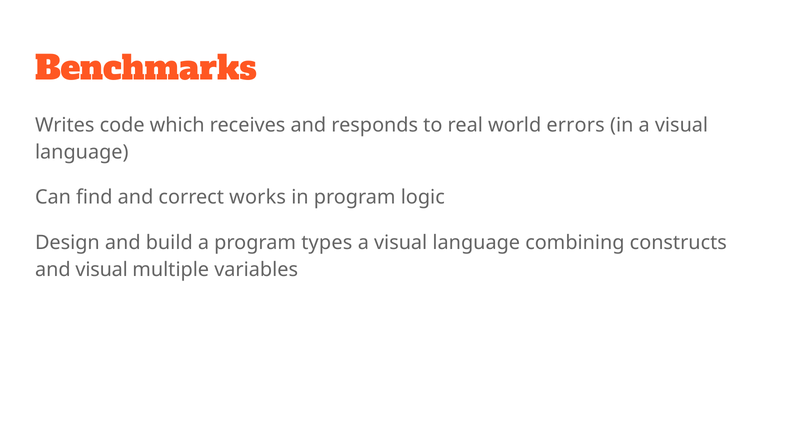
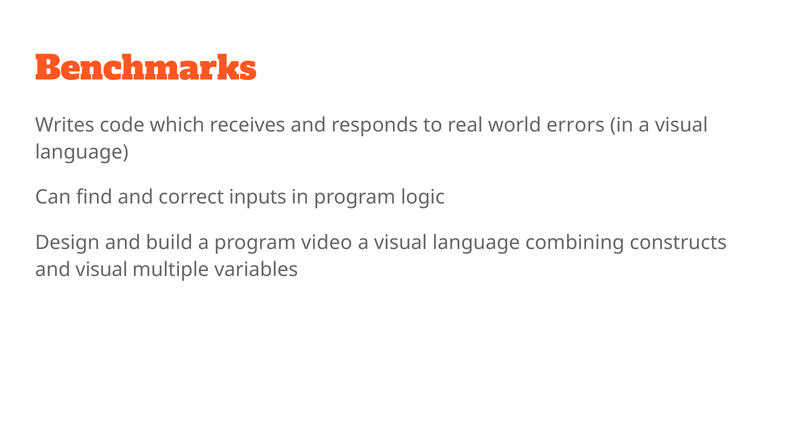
works: works -> inputs (258, 198)
types: types -> video (327, 243)
